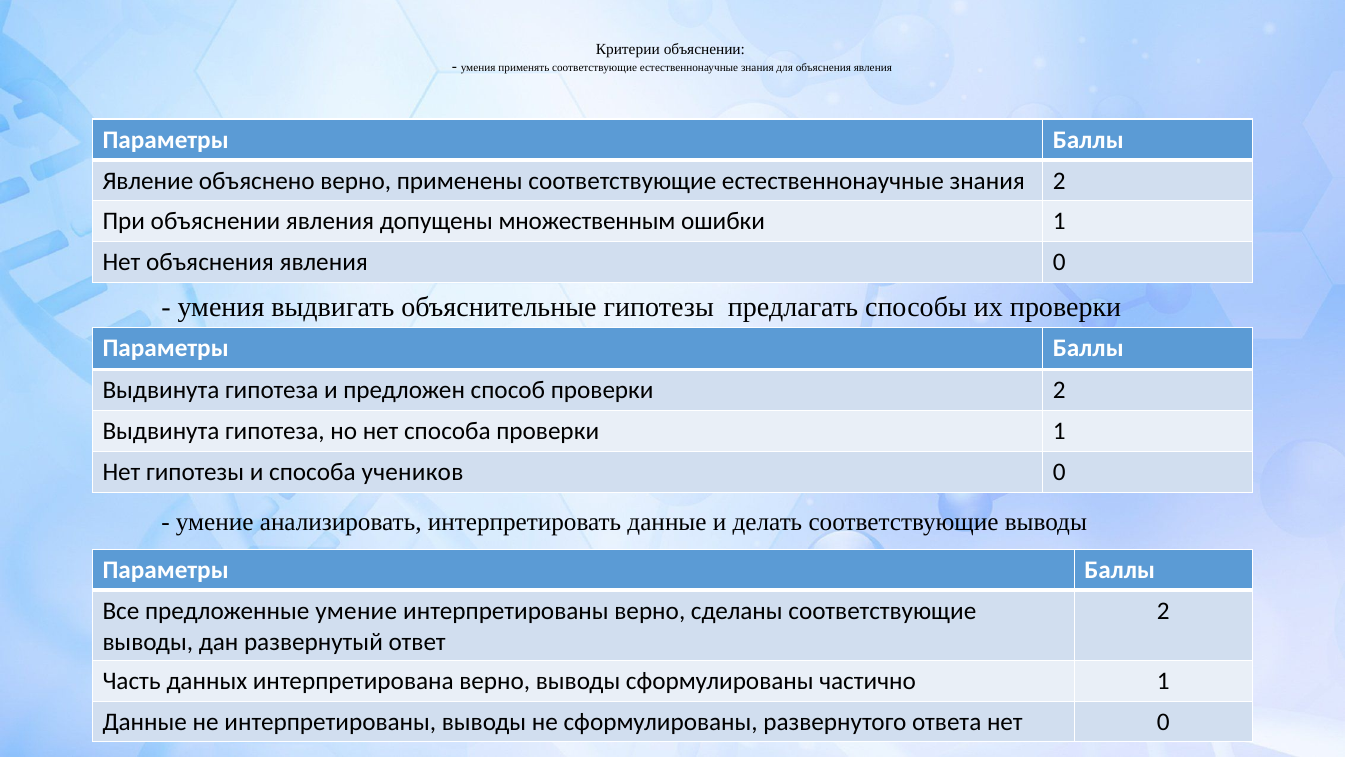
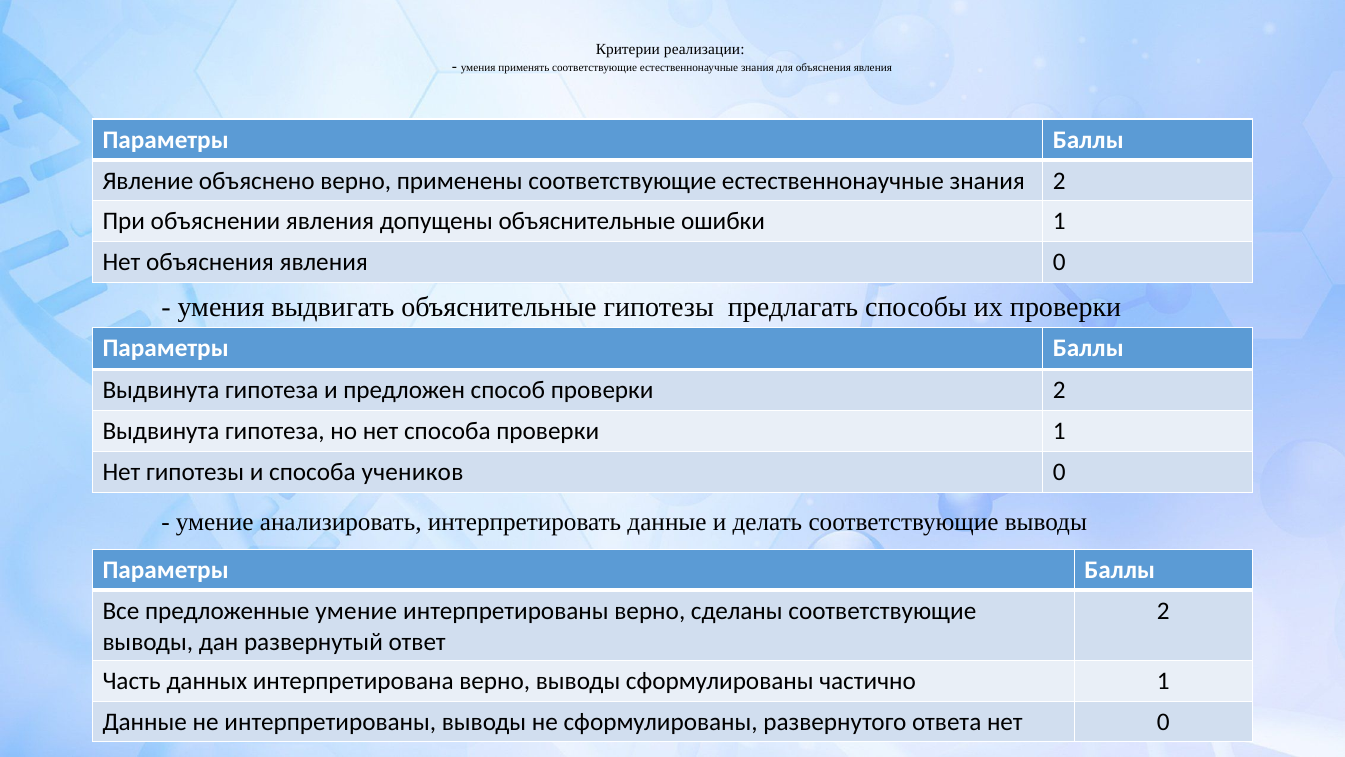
Критерии объяснении: объяснении -> реализации (704, 49)
допущены множественным: множественным -> объяснительные (587, 222)
